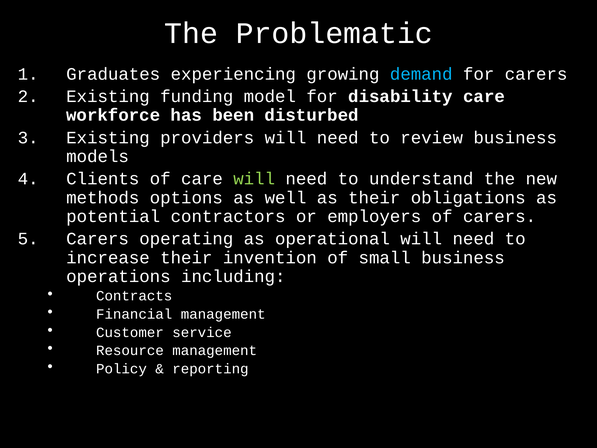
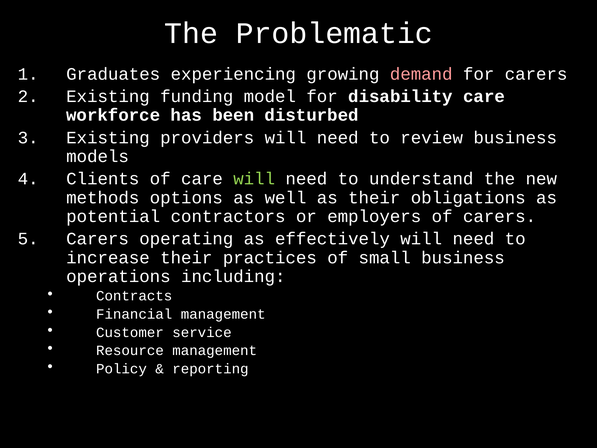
demand colour: light blue -> pink (421, 74)
operational: operational -> effectively (332, 239)
invention: invention -> practices (270, 257)
